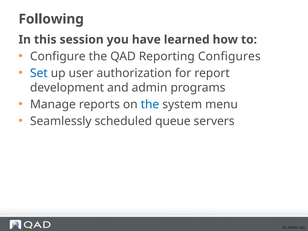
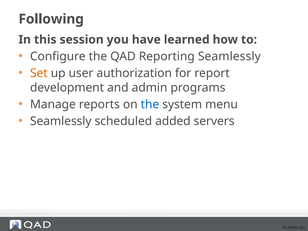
Reporting Configures: Configures -> Seamlessly (229, 56)
Set colour: blue -> orange (39, 73)
queue: queue -> added (173, 121)
